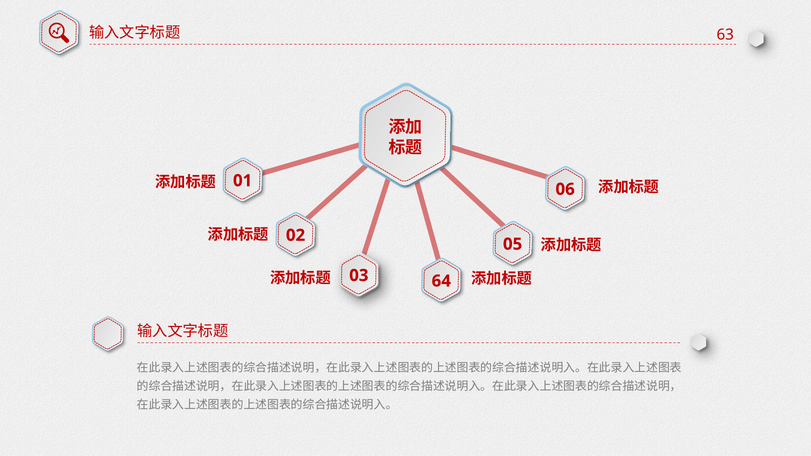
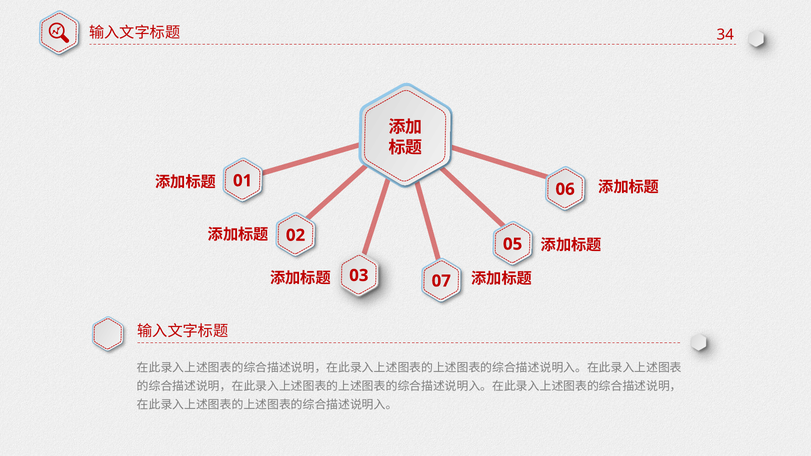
63: 63 -> 34 (725, 35)
64: 64 -> 07 (441, 281)
